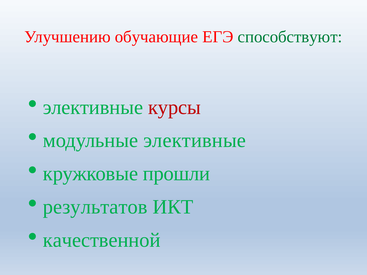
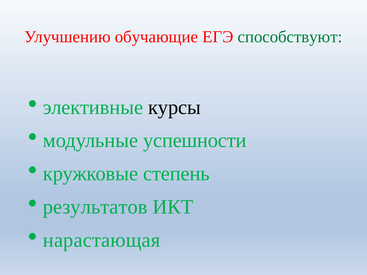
курсы colour: red -> black (175, 107)
модульные элективные: элективные -> успешности (195, 141)
прошли: прошли -> степень (176, 174)
качественной: качественной -> нарастающая (102, 240)
